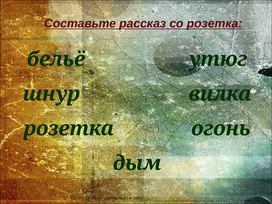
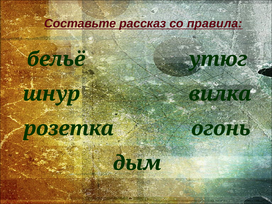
со розетка: розетка -> правила (215, 24)
